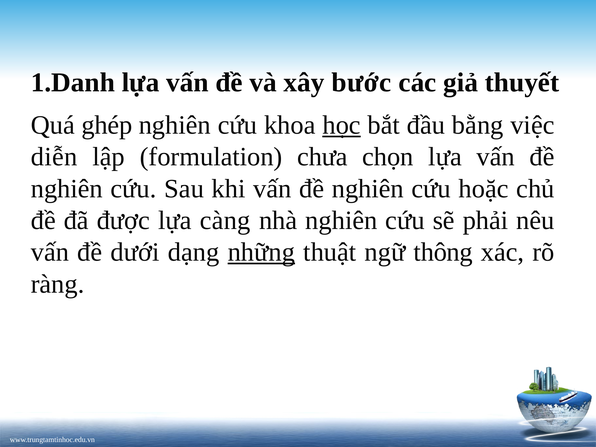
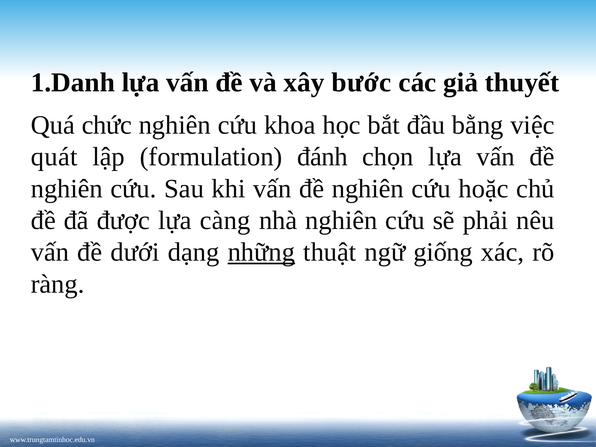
ghép: ghép -> chức (107, 125)
học underline: present -> none (342, 125)
diễn: diễn -> quát (54, 157)
chưa: chưa -> đánh (322, 157)
thông: thông -> giống (443, 252)
